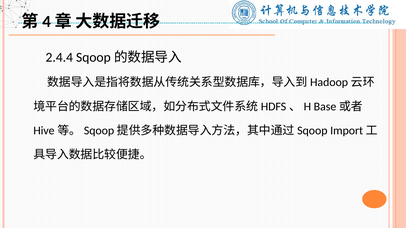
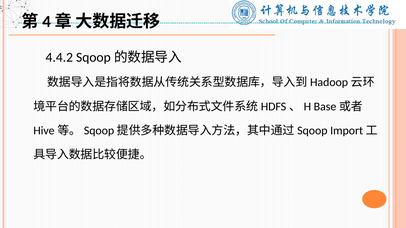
2.4.4: 2.4.4 -> 4.4.2 (59, 57)
